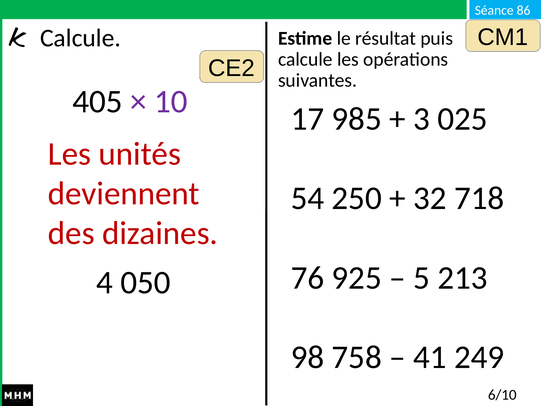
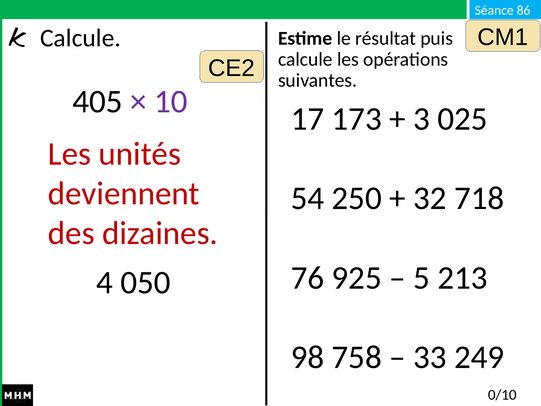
985: 985 -> 173 (357, 119)
41: 41 -> 33 (430, 357)
6/10: 6/10 -> 0/10 (502, 395)
